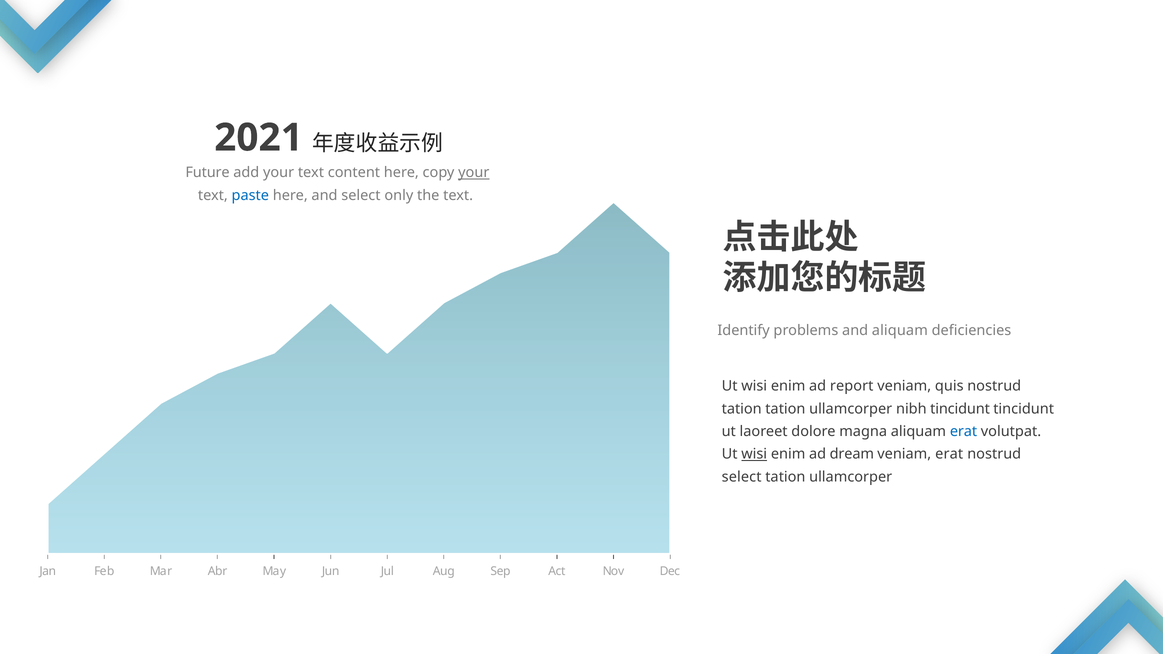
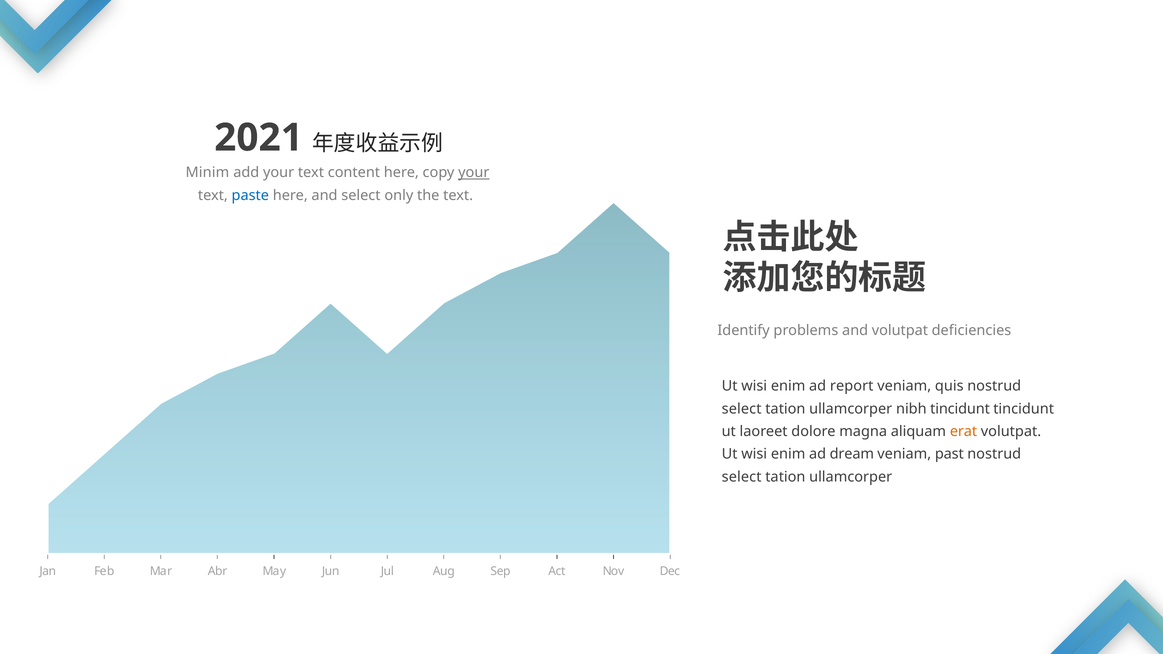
Future: Future -> Minim (207, 173)
and aliquam: aliquam -> volutpat (900, 331)
tation: tation -> select (742, 409)
erat colour: blue -> orange (964, 432)
wisi underline: present -> none (754, 454)
veniam erat: erat -> past (949, 454)
